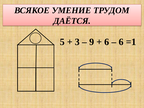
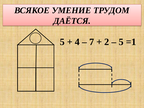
3: 3 -> 4 (77, 42)
9: 9 -> 7 (92, 42)
6: 6 -> 2 (107, 42)
6: 6 -> 5 (121, 42)
